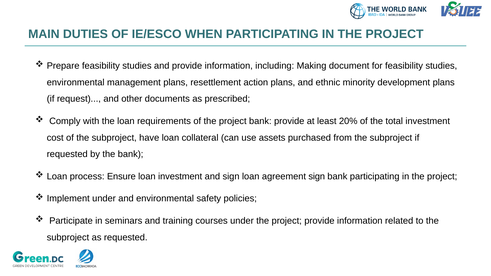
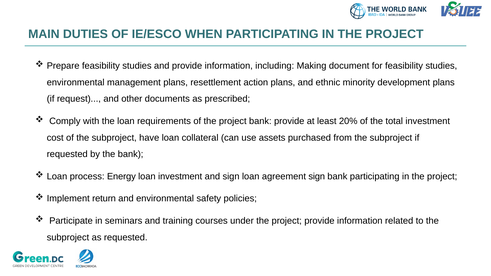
Ensure: Ensure -> Energy (121, 177)
Implement under: under -> return (104, 199)
